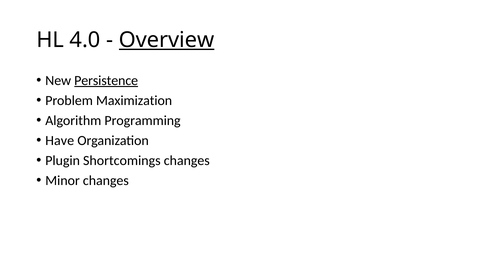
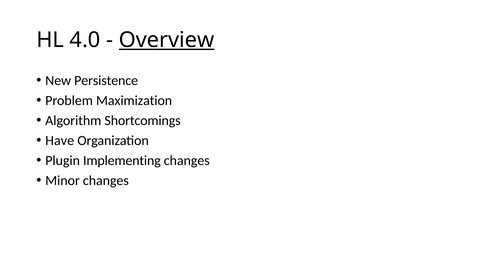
Persistence underline: present -> none (106, 81)
Programming: Programming -> Shortcomings (143, 121)
Shortcomings: Shortcomings -> Implementing (122, 161)
